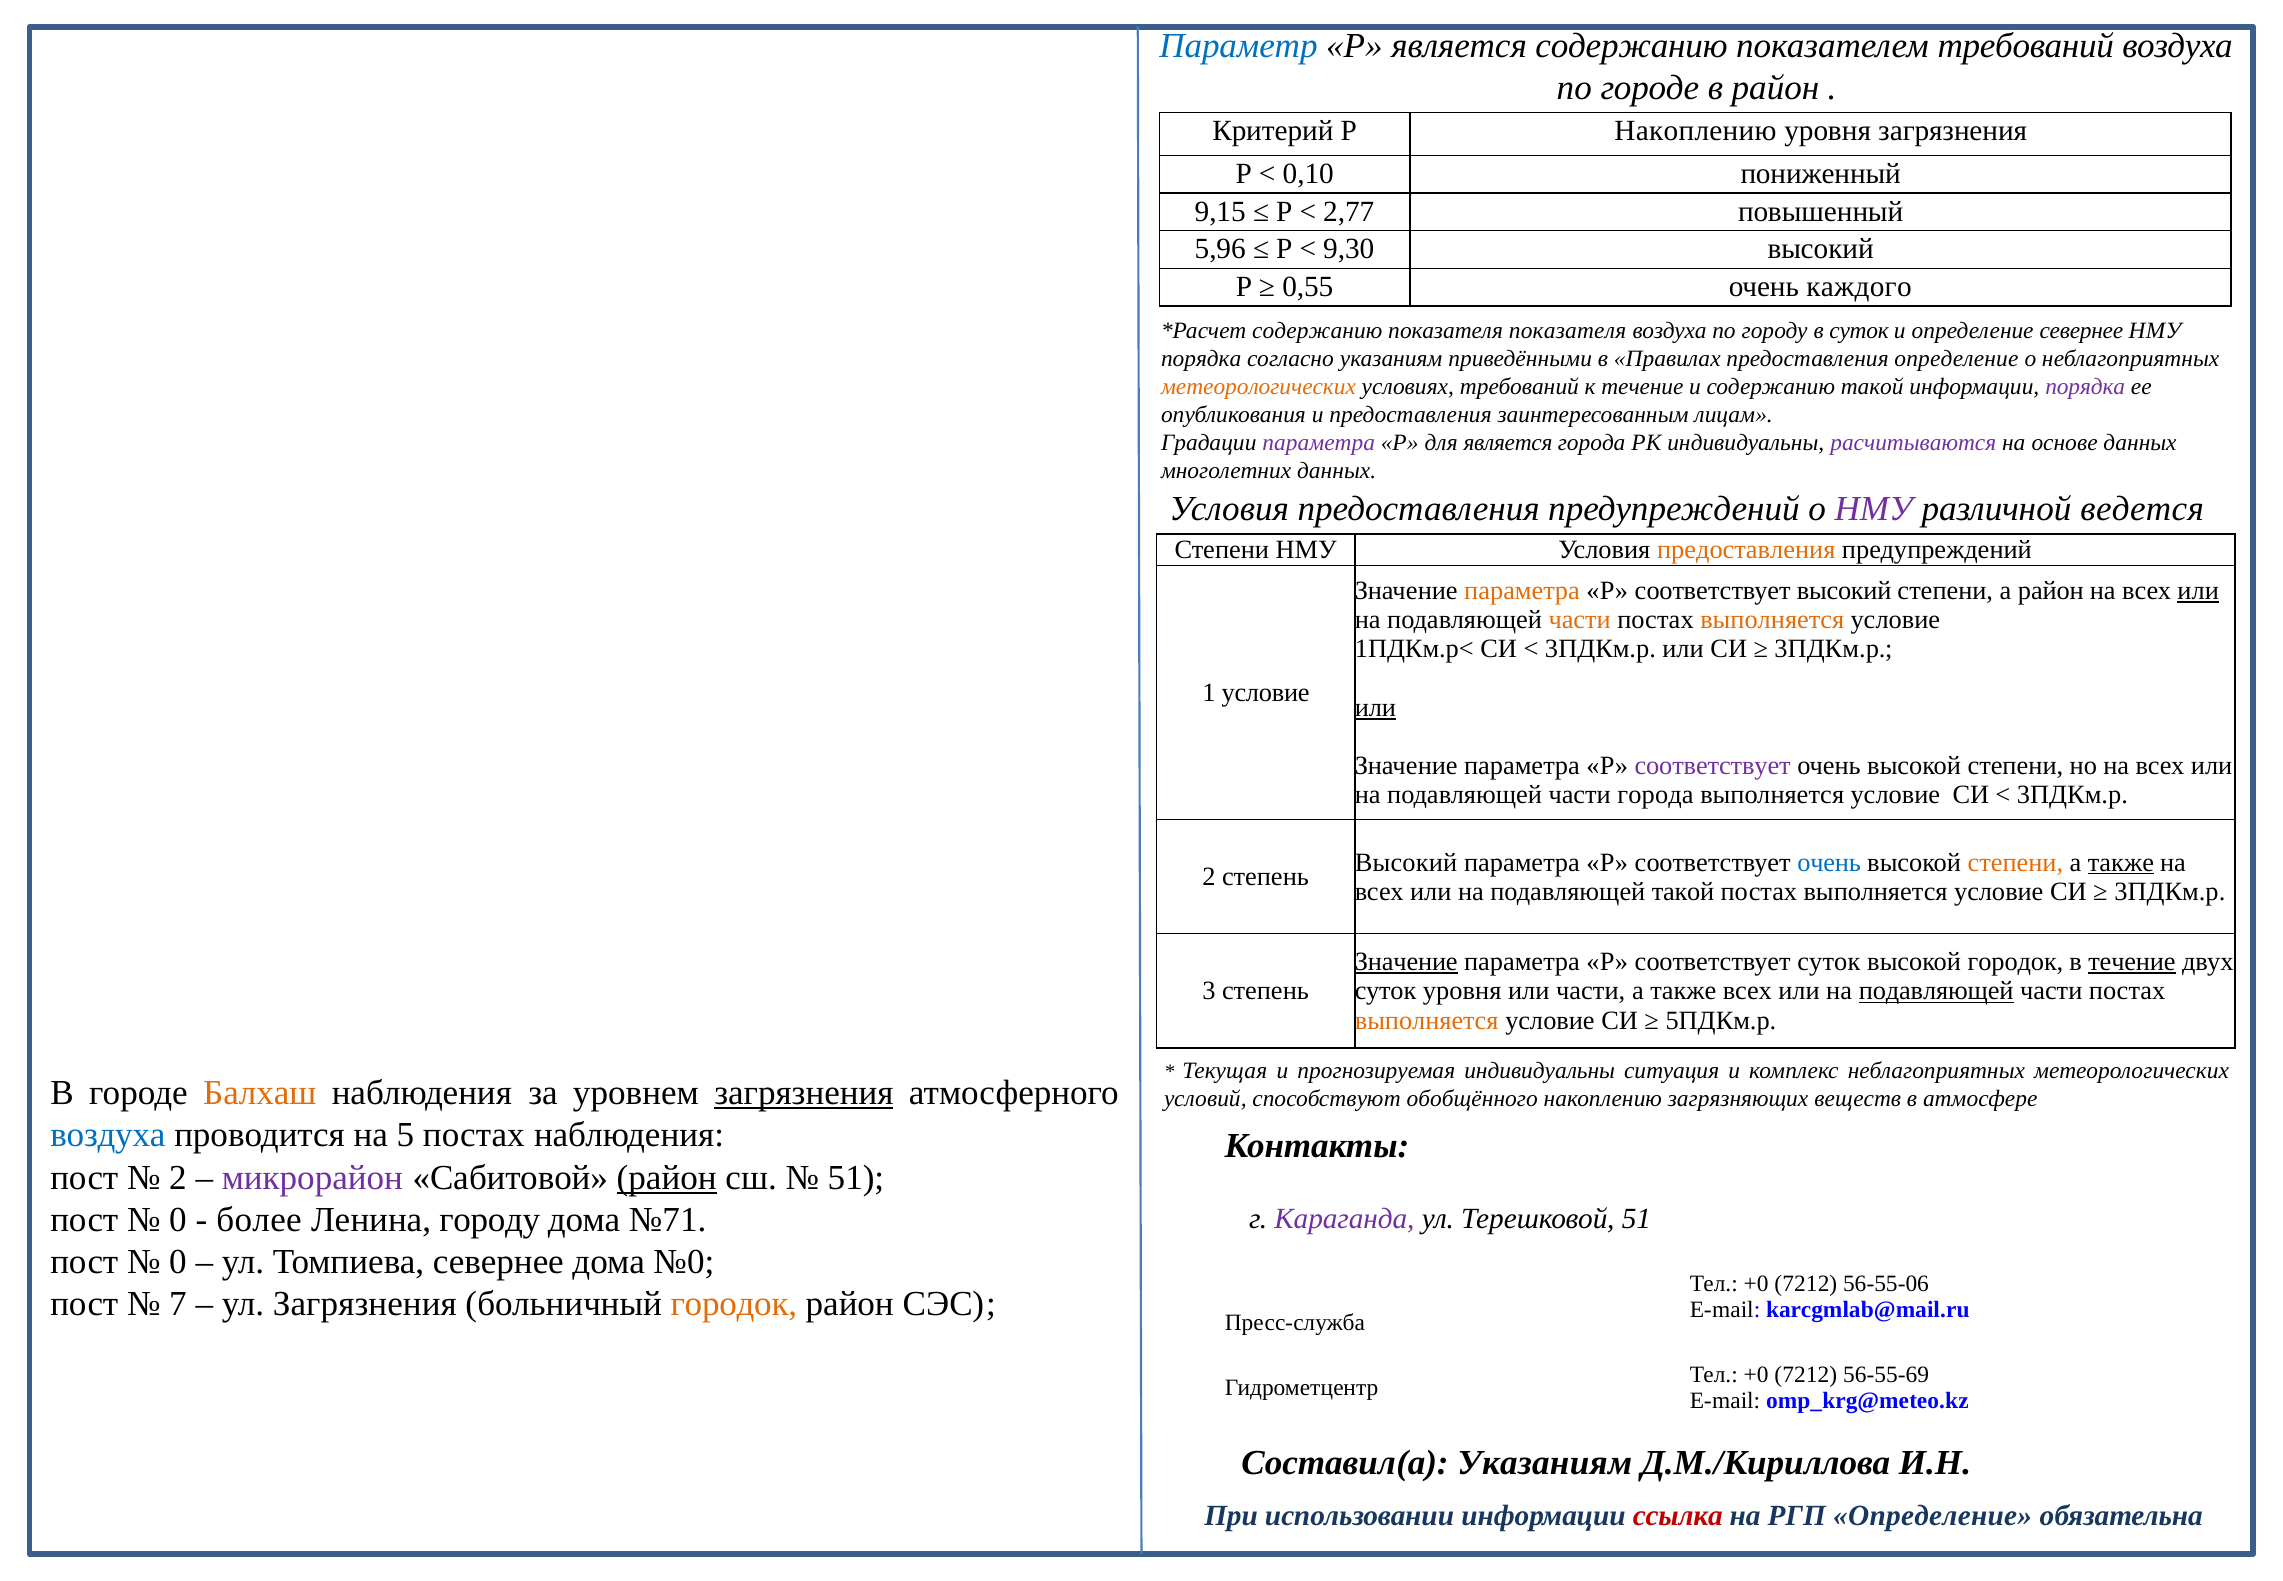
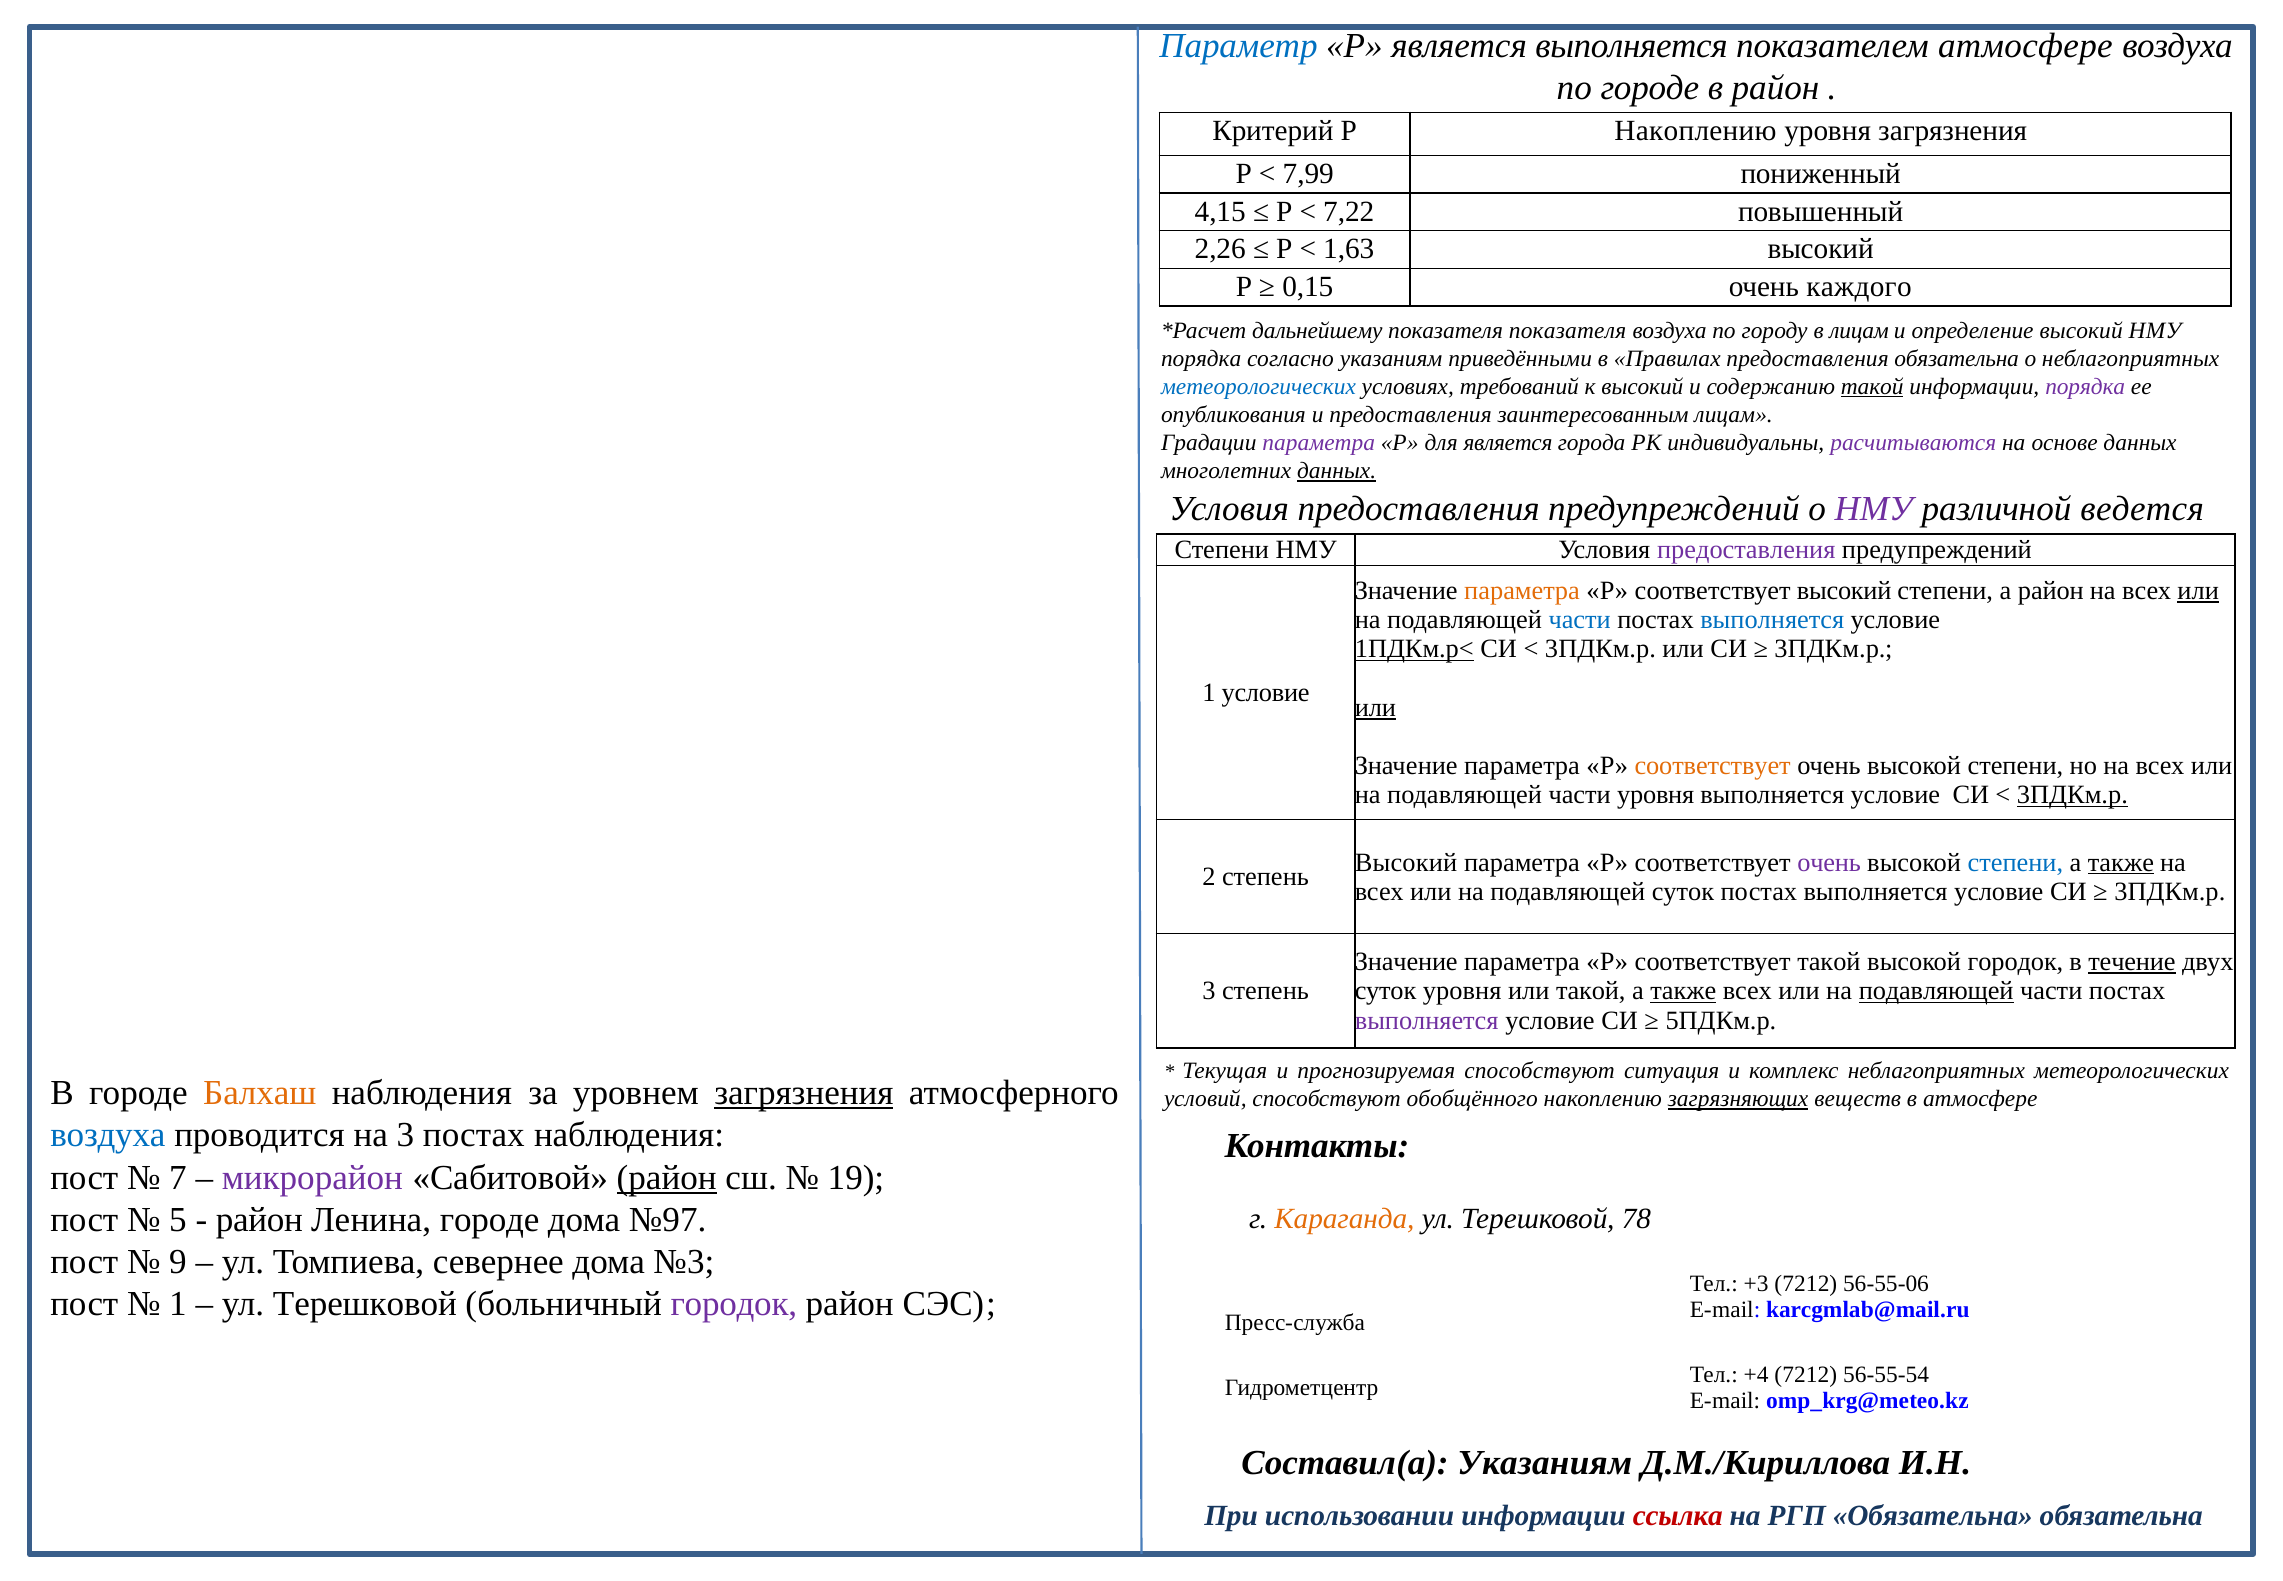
является содержанию: содержанию -> выполняется (1632, 46)
показателем требований: требований -> атмосфере (2025, 46)
0,10: 0,10 -> 7,99 (1308, 174)
9,15: 9,15 -> 4,15 (1220, 212)
2,77: 2,77 -> 7,22 (1349, 212)
5,96: 5,96 -> 2,26 (1220, 249)
9,30: 9,30 -> 1,63 (1349, 249)
0,55: 0,55 -> 0,15 (1308, 287)
содержанию: содержанию -> дальнейшему (1317, 330)
в суток: суток -> лицам (1859, 330)
определение севернее: севернее -> высокий (2081, 330)
предоставления определение: определение -> обязательна (1957, 358)
метеорологических colour: orange -> blue (1258, 387)
к течение: течение -> высокий (1642, 387)
такой underline: none -> present (1872, 387)
данных underline: none -> present (1337, 471)
предоставления colour: orange -> purple (1746, 550)
части colour: orange -> blue (1580, 620)
выполняется colour: orange -> blue (1772, 620)
1ПДКм.р< underline: none -> present (1414, 649)
соответствует colour: purple -> orange (1713, 766)
части города: города -> уровня (1656, 795)
3ПДКм.р underline: none -> present (2072, 795)
очень colour: blue -> purple (1829, 862)
степени colour: orange -> blue (2015, 862)
подавляющей такой: такой -> суток (1683, 891)
Значение underline: present -> none (1406, 962)
соответствует суток: суток -> такой (1829, 962)
или части: части -> такой (1591, 991)
также underline: none -> present (1683, 991)
выполняется colour: orange -> purple (1427, 1020)
прогнозируемая индивидуальны: индивидуальны -> способствуют (1540, 1071)
загрязняющих underline: none -> present (1738, 1099)
на 5: 5 -> 3 (405, 1135)
2: 2 -> 7 (178, 1177)
51: 51 -> 19 (856, 1177)
0: 0 -> 5 (178, 1219)
более: более -> район (259, 1219)
Ленина городу: городу -> городе (490, 1219)
№71: №71 -> №97 (668, 1219)
Караганда colour: purple -> orange (1344, 1219)
Терешковой 51: 51 -> 78 (1636, 1219)
0: 0 -> 9 (178, 1261)
№0: №0 -> №3 (684, 1261)
+0: +0 -> +3 (1756, 1283)
7: 7 -> 1 (178, 1304)
Загрязнения: Загрязнения -> Терешковой (365, 1304)
городок colour: orange -> purple (734, 1304)
+0: +0 -> +4 (1756, 1375)
56-55-69: 56-55-69 -> 56-55-54 (1886, 1375)
РГП Определение: Определение -> Обязательна (1933, 1516)
